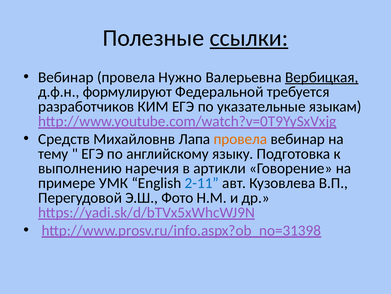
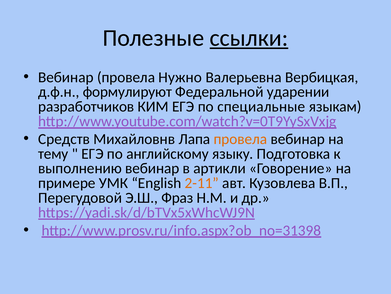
Вербицкая underline: present -> none (322, 77)
требуется: требуется -> ударении (298, 92)
указательные: указательные -> специальные (261, 106)
выполнению наречия: наречия -> вебинар (152, 168)
2-11 colour: blue -> orange (202, 183)
Фото: Фото -> Фраз (177, 197)
